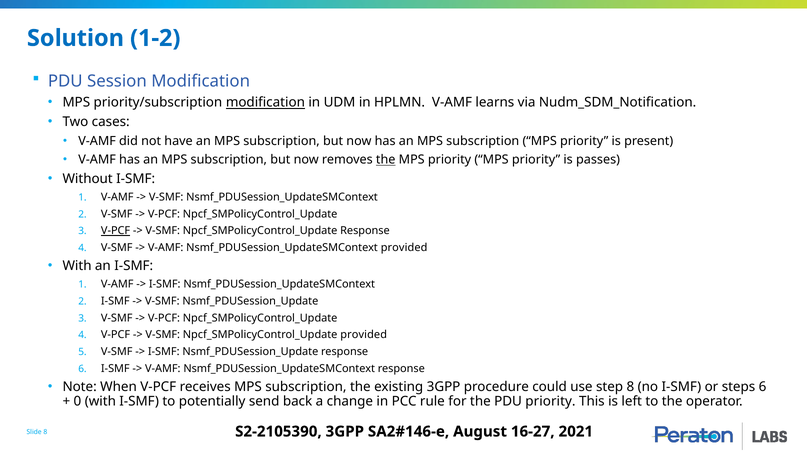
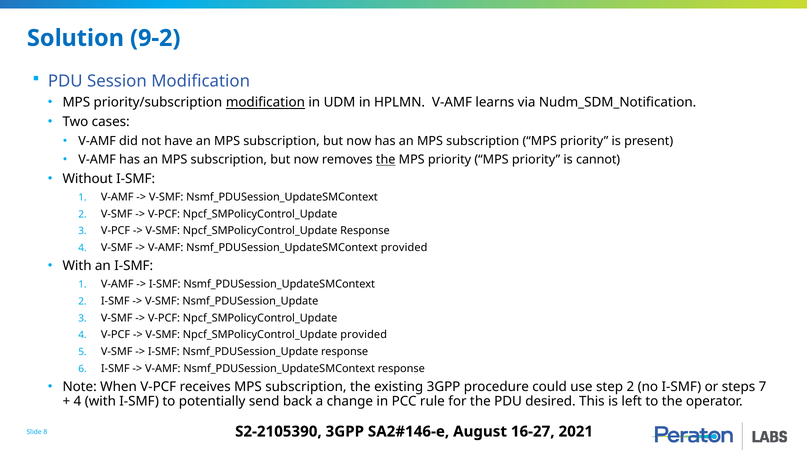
1-2: 1-2 -> 9-2 (155, 38)
passes: passes -> cannot (598, 160)
V-PCF underline: present -> none (116, 231)
step 8: 8 -> 2 (630, 387)
steps 6: 6 -> 7 (763, 387)
0: 0 -> 4 (77, 401)
PDU priority: priority -> desired (551, 401)
